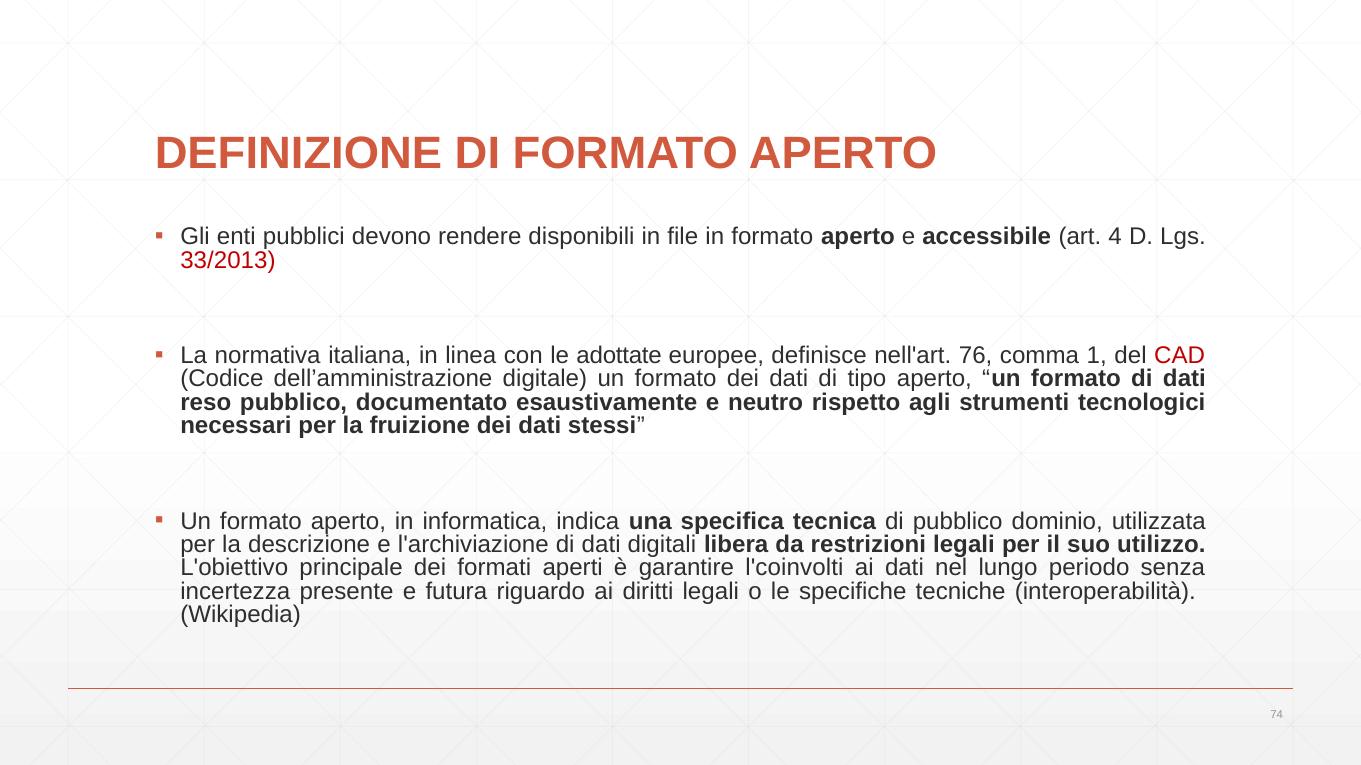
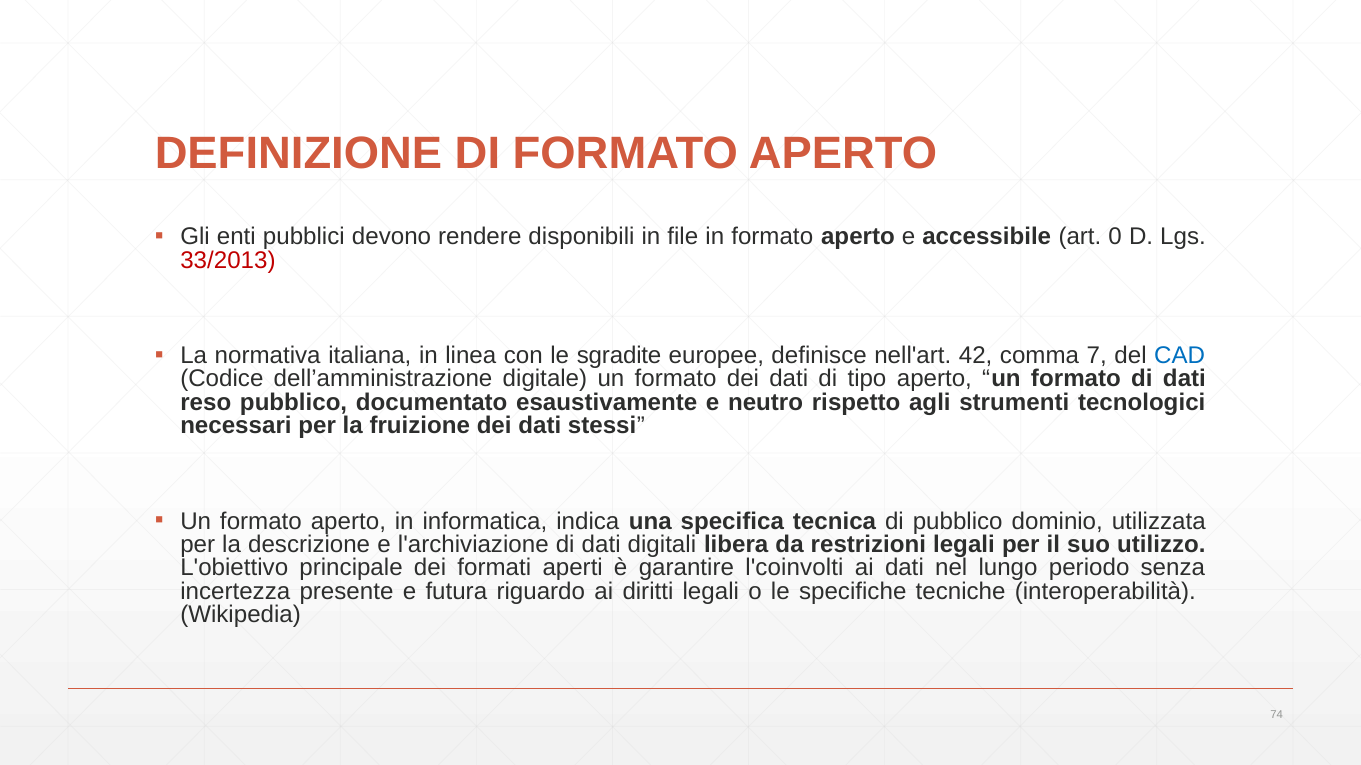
4: 4 -> 0 (1115, 237)
adottate: adottate -> sgradite (619, 356)
76: 76 -> 42 (976, 356)
1: 1 -> 7 (1097, 356)
CAD colour: red -> blue (1180, 356)
